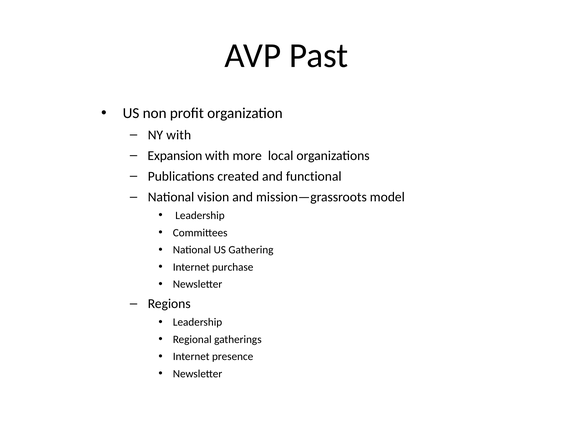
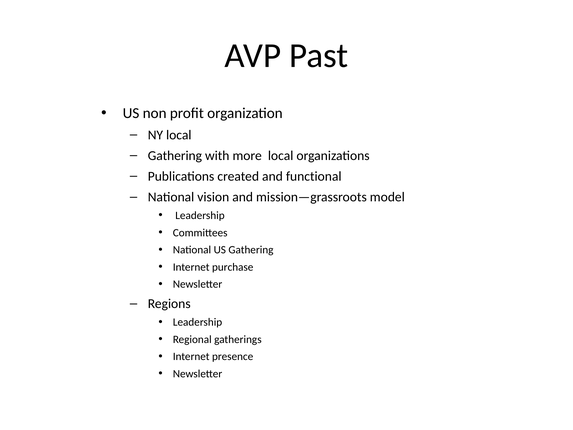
NY with: with -> local (179, 135)
Expansion: Expansion -> Gathering (175, 156)
